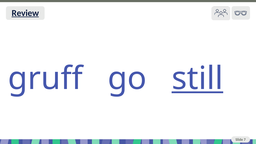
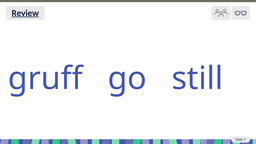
still underline: present -> none (197, 79)
